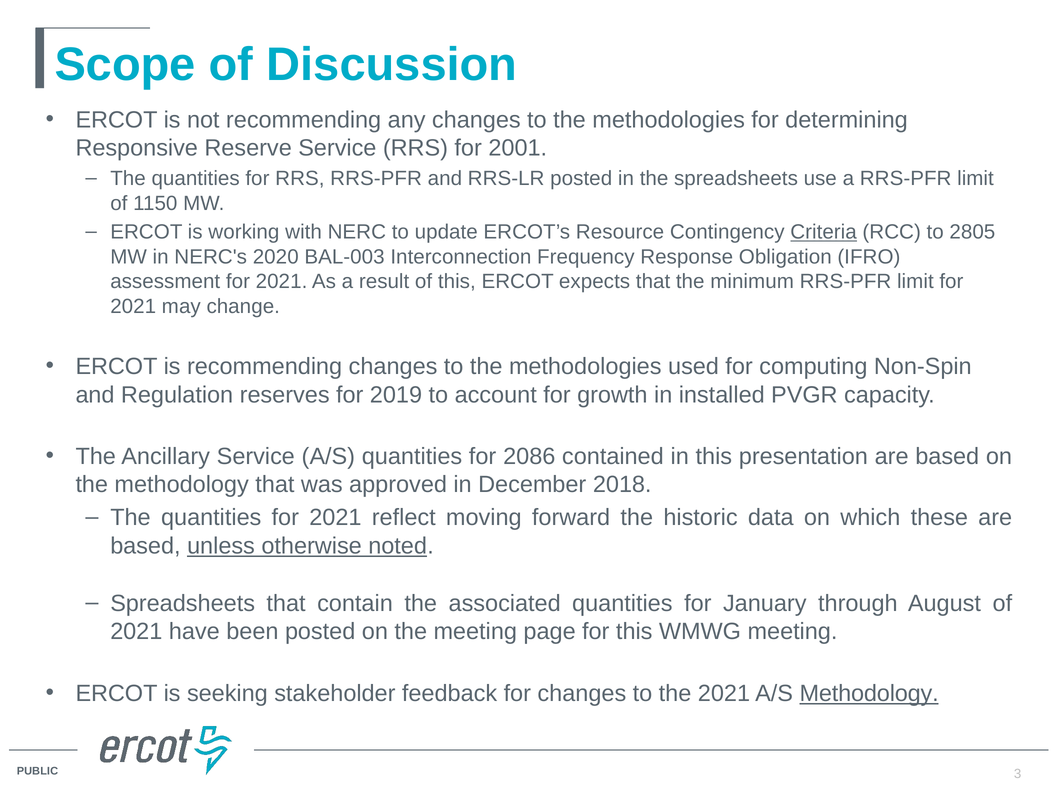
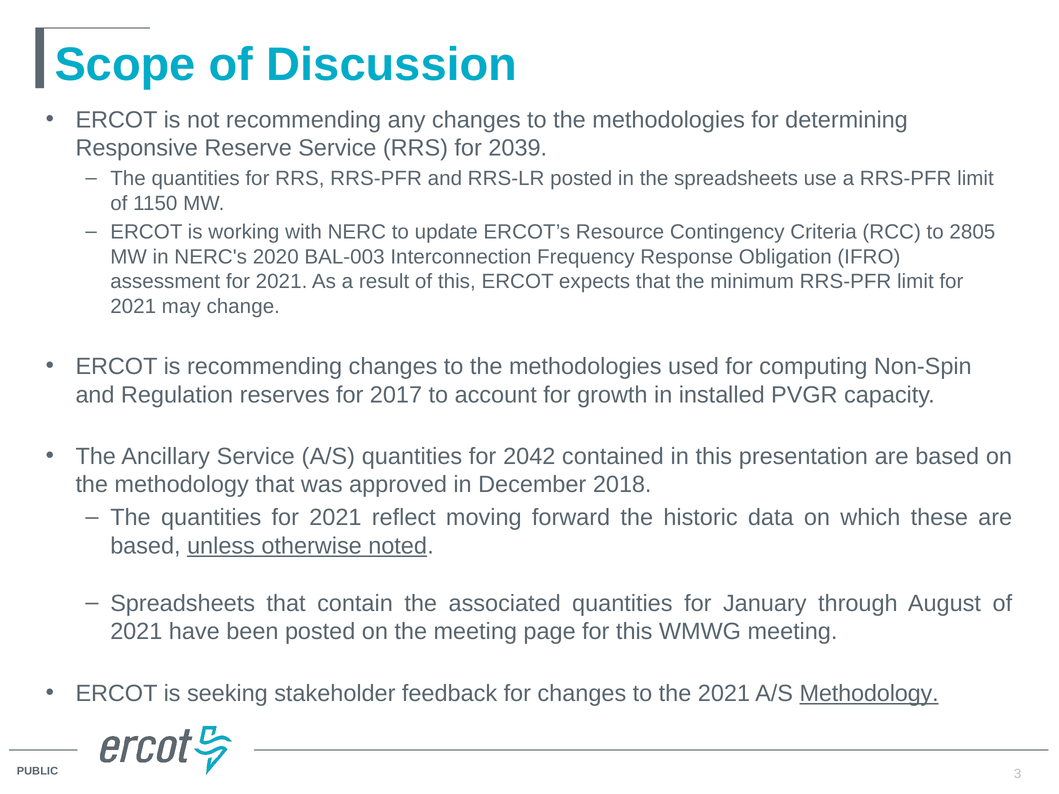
2001: 2001 -> 2039 (518, 148)
Criteria underline: present -> none (824, 232)
2019: 2019 -> 2017 (396, 395)
2086: 2086 -> 2042 (529, 457)
